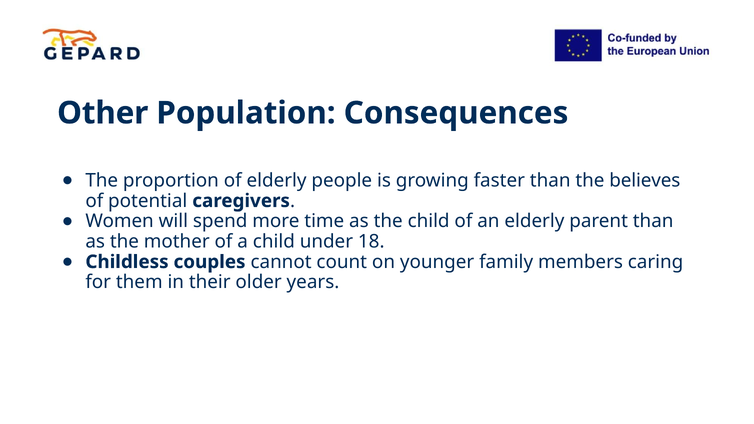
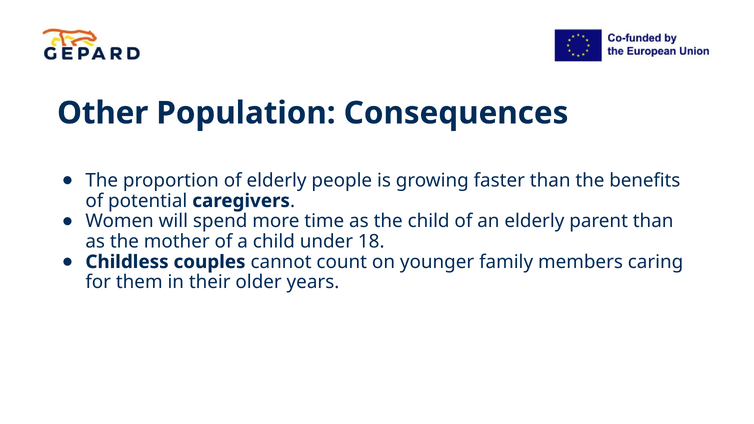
believes: believes -> benefits (645, 181)
